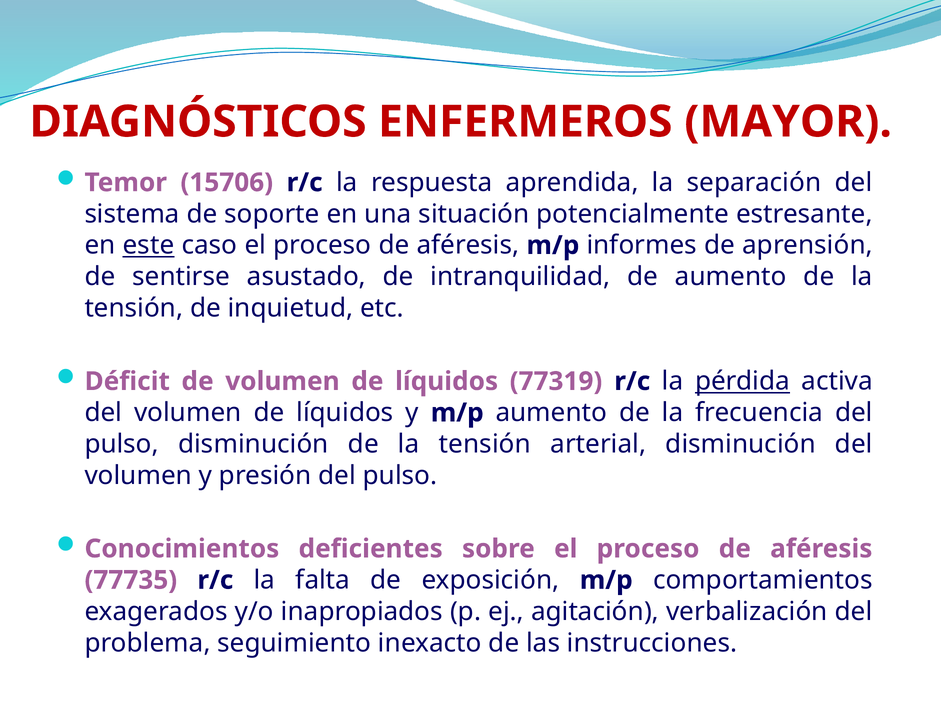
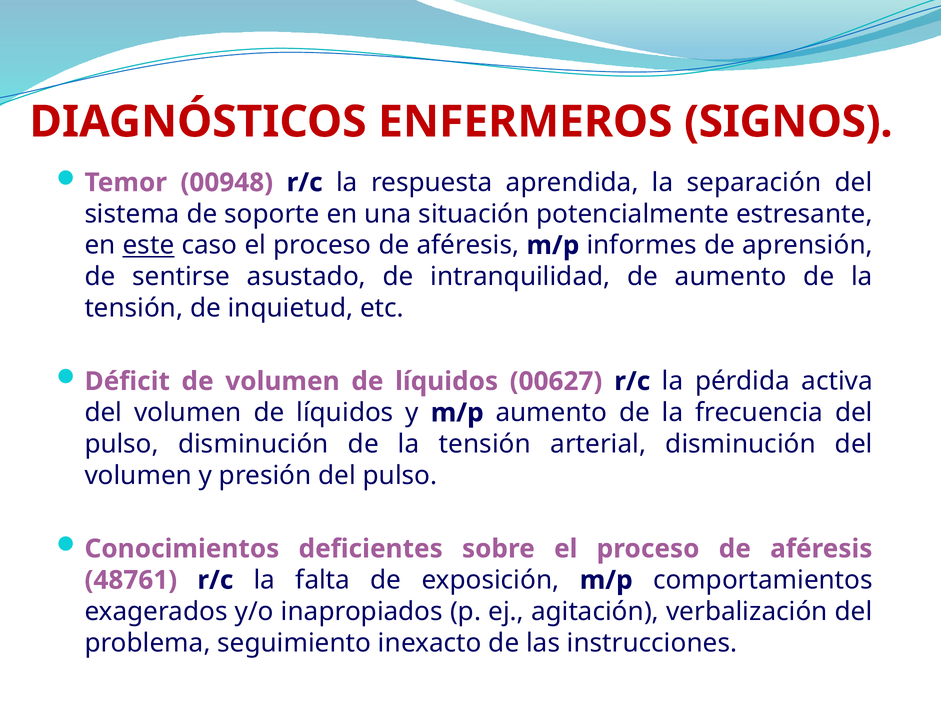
MAYOR: MAYOR -> SIGNOS (788, 122)
15706: 15706 -> 00948 (227, 182)
77319: 77319 -> 00627 (556, 381)
pérdida underline: present -> none (742, 381)
77735: 77735 -> 48761 (131, 580)
